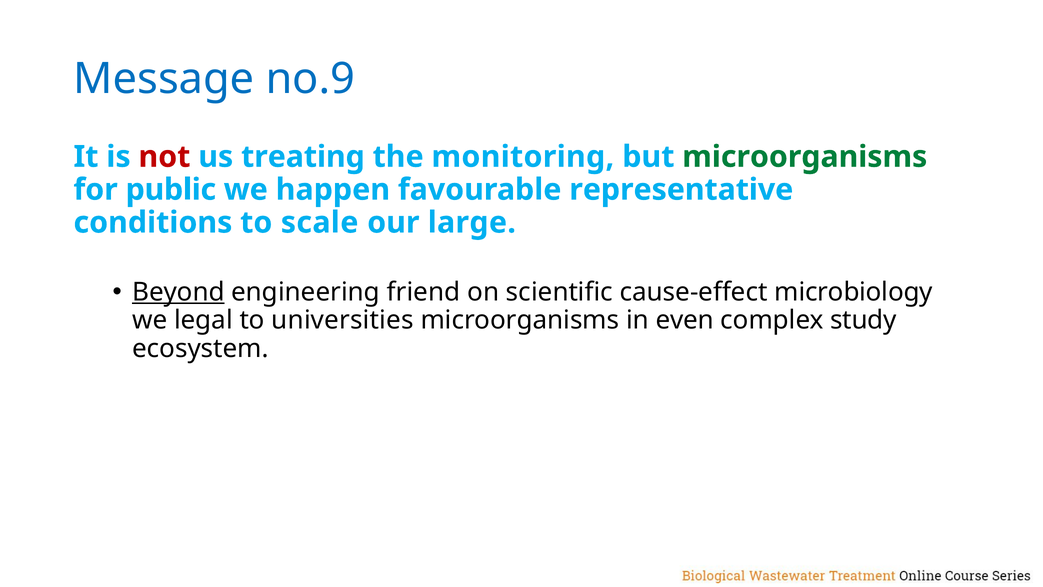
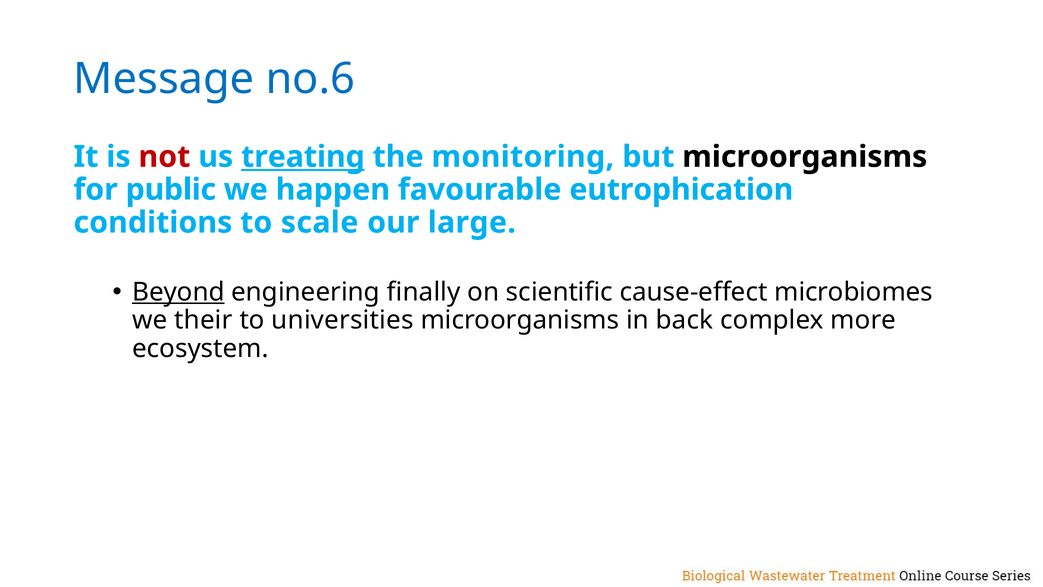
no.9: no.9 -> no.6 (310, 79)
treating underline: none -> present (303, 157)
microorganisms colour: green -> black (805, 157)
representative: representative -> eutrophication (681, 190)
friend: friend -> finally (424, 292)
microbiology: microbiology -> microbiomes (854, 292)
legal: legal -> their (203, 320)
even: even -> back (685, 320)
study: study -> more (863, 320)
